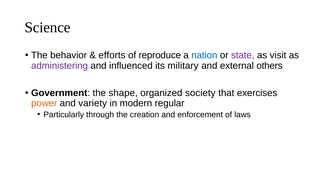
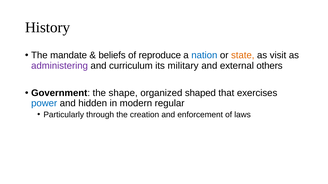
Science: Science -> History (48, 28)
behavior: behavior -> mandate (69, 55)
efforts: efforts -> beliefs (112, 55)
state colour: purple -> orange (243, 55)
influenced: influenced -> curriculum (131, 66)
society: society -> shaped (200, 93)
power colour: orange -> blue (44, 104)
variety: variety -> hidden (93, 104)
